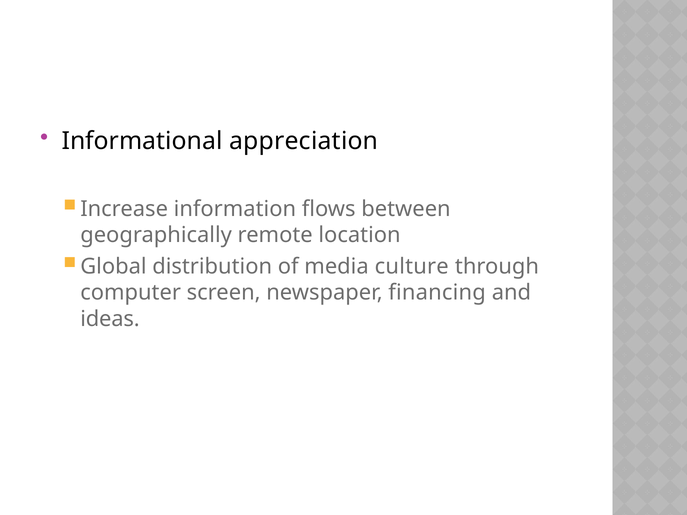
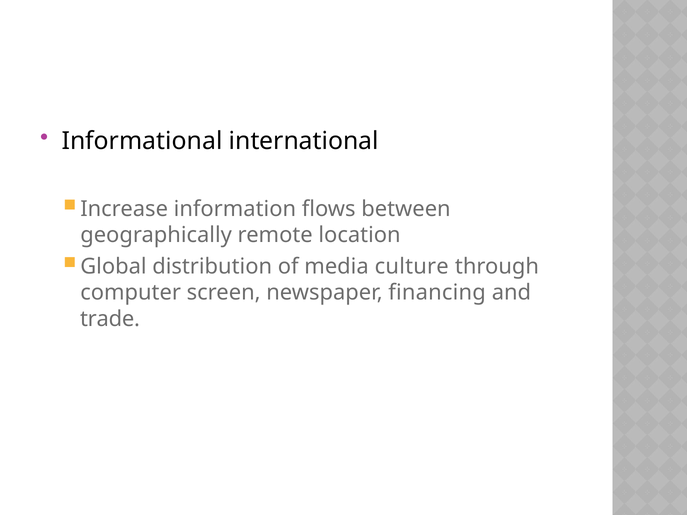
appreciation: appreciation -> international (304, 141)
ideas: ideas -> trade (110, 319)
